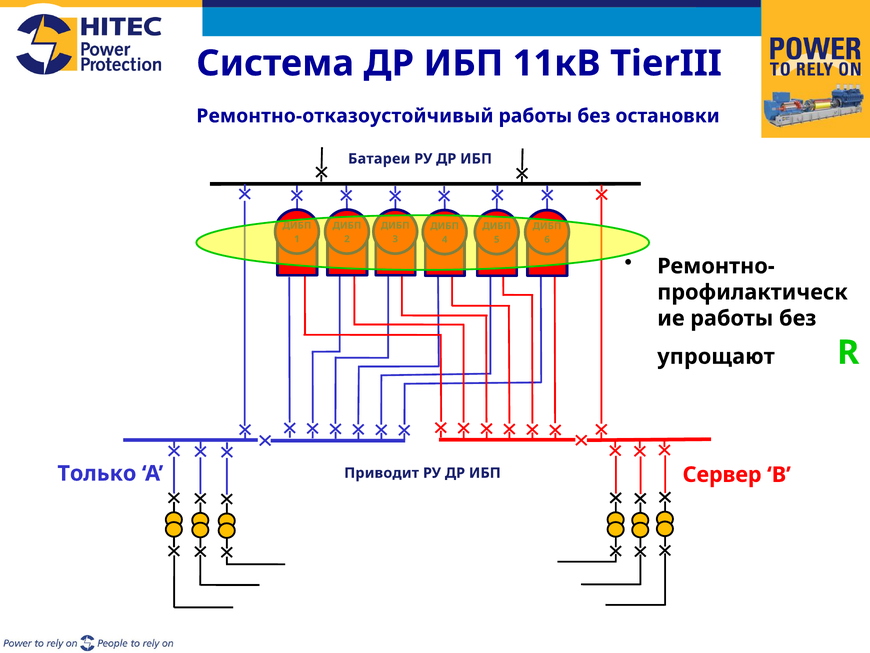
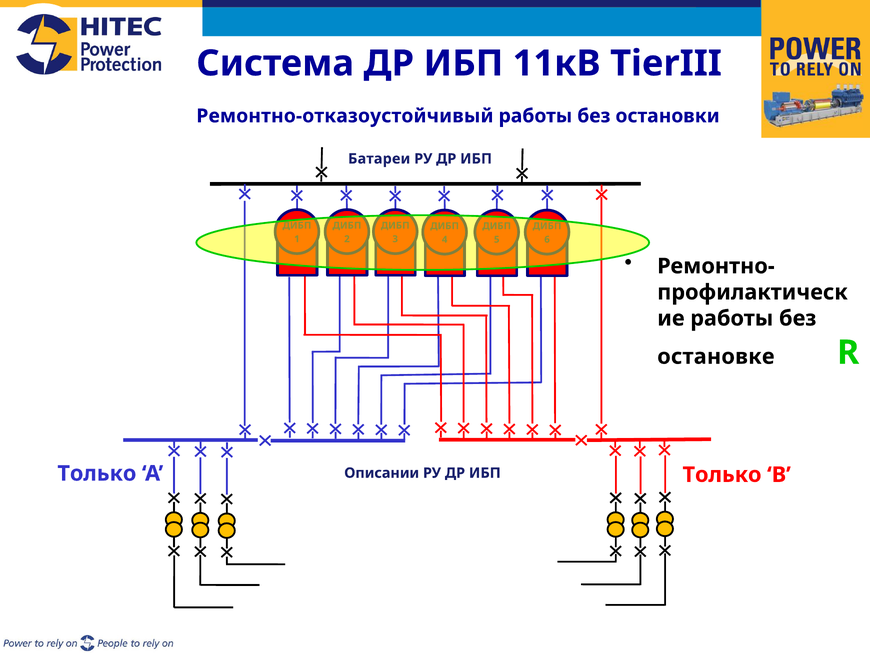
упрощают: упрощают -> остановке (716, 356)
A Сервер: Сервер -> Только (722, 474)
Приводит: Приводит -> Описании (382, 473)
